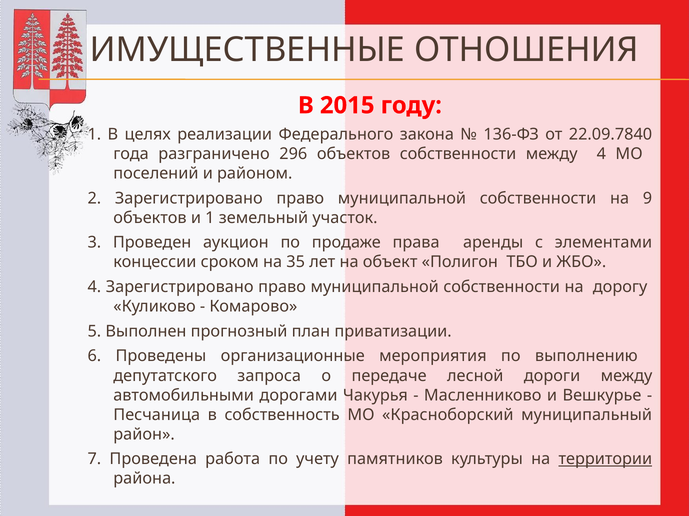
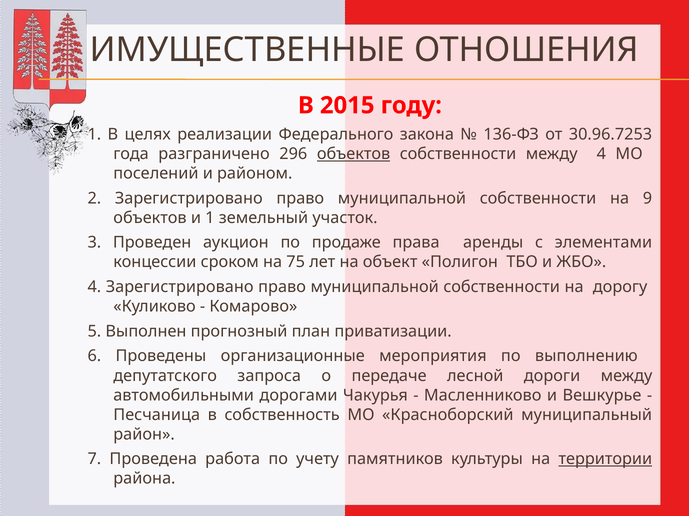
22.09.7840: 22.09.7840 -> 30.96.7253 (610, 134)
объектов underline: none -> present (354, 154)
35: 35 -> 75 (296, 262)
